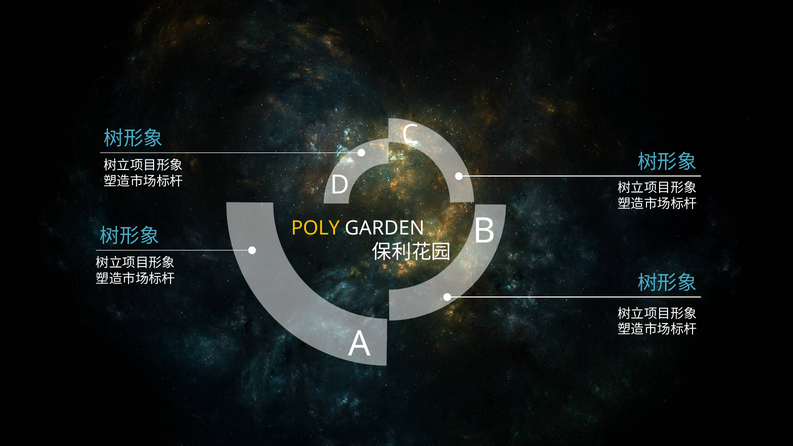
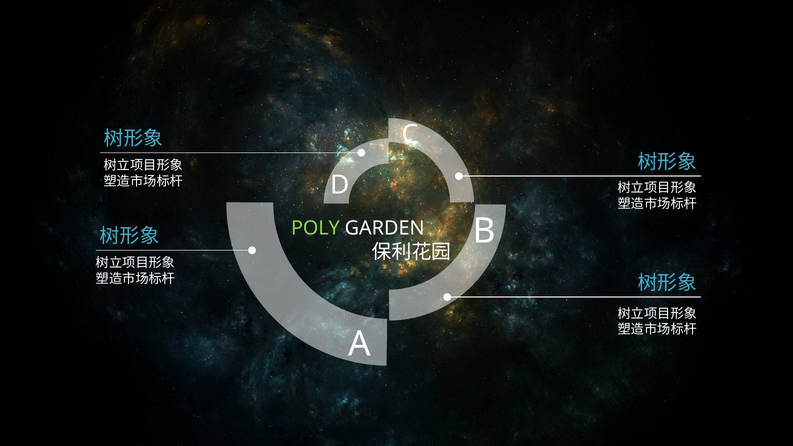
POLY colour: yellow -> light green (315, 228)
